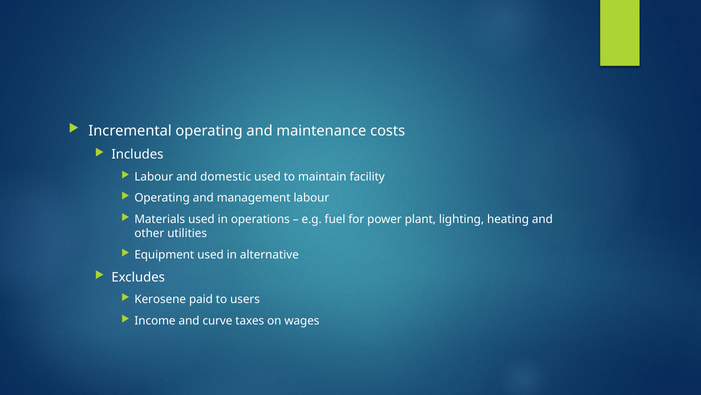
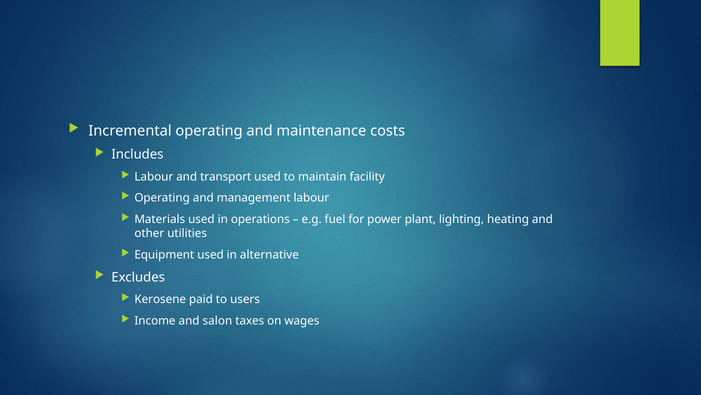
domestic: domestic -> transport (226, 176)
curve: curve -> salon (217, 320)
